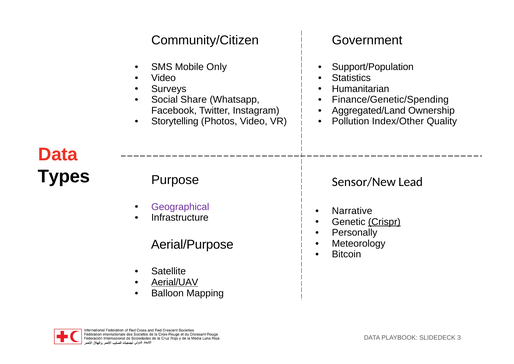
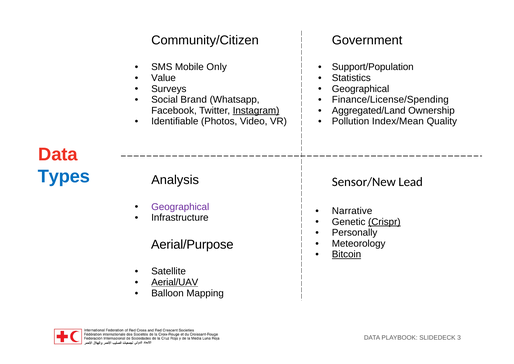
Video: Video -> Value (164, 78)
Humanitarian: Humanitarian -> Geographical (361, 89)
Share: Share -> Brand (194, 100)
Finance/Genetic/Spending: Finance/Genetic/Spending -> Finance/License/Spending (390, 100)
Instagram underline: none -> present (256, 110)
Storytelling: Storytelling -> Identifiable (175, 121)
Index/Other: Index/Other -> Index/Mean (398, 121)
Types colour: black -> blue (64, 176)
Purpose: Purpose -> Analysis (175, 180)
Bitcoin underline: none -> present (346, 254)
